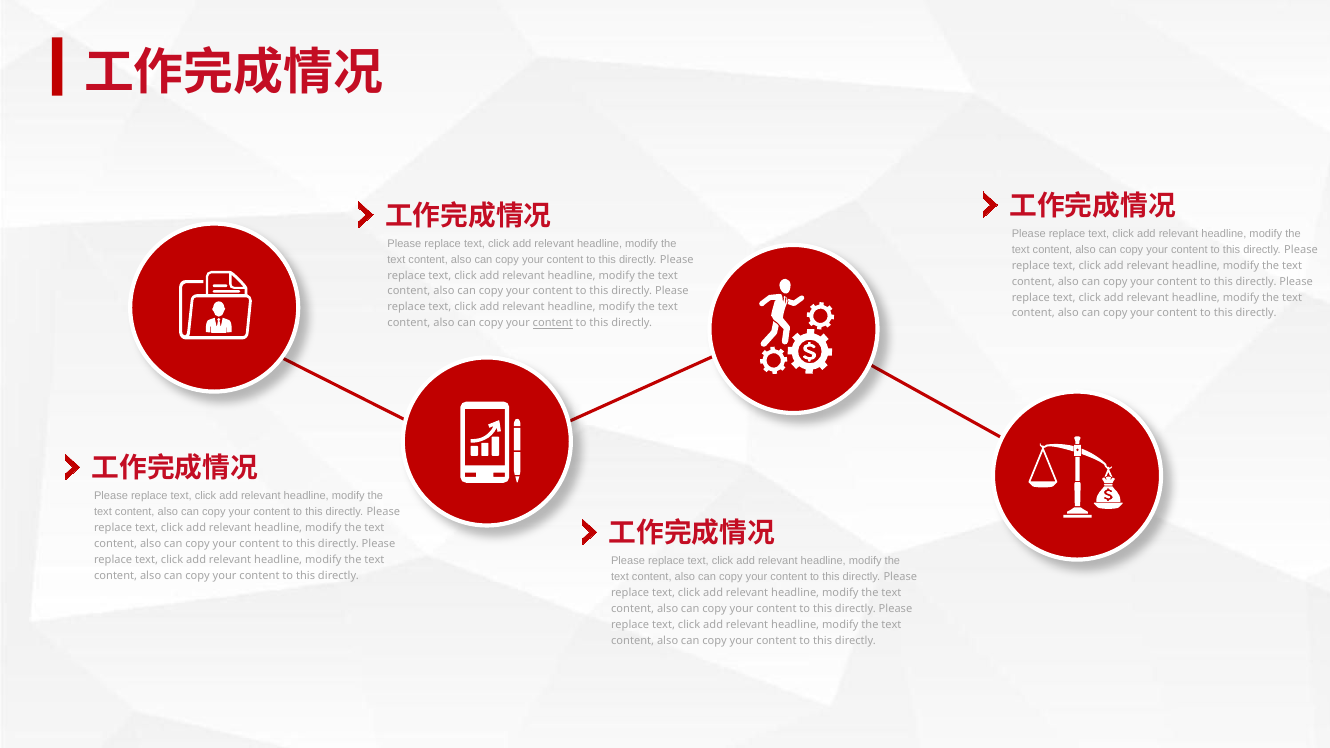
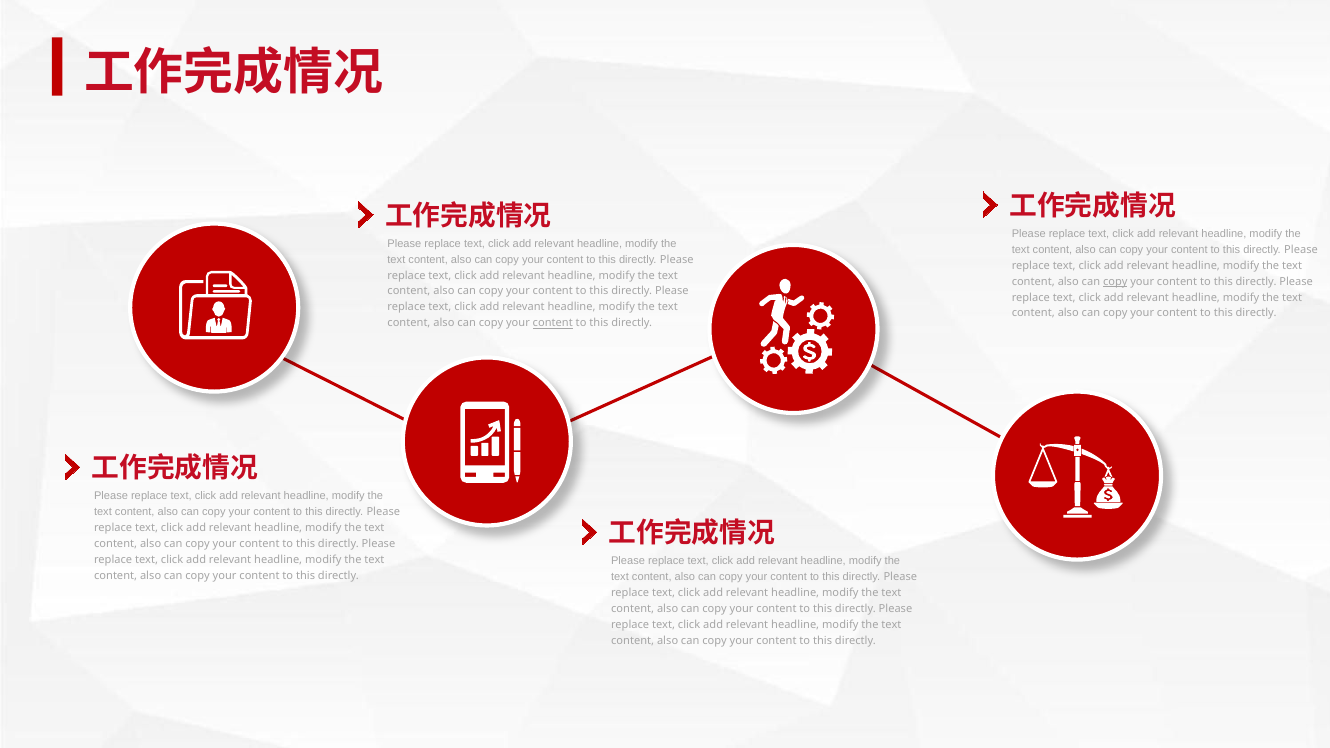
copy underline: none -> present (1115, 282)
